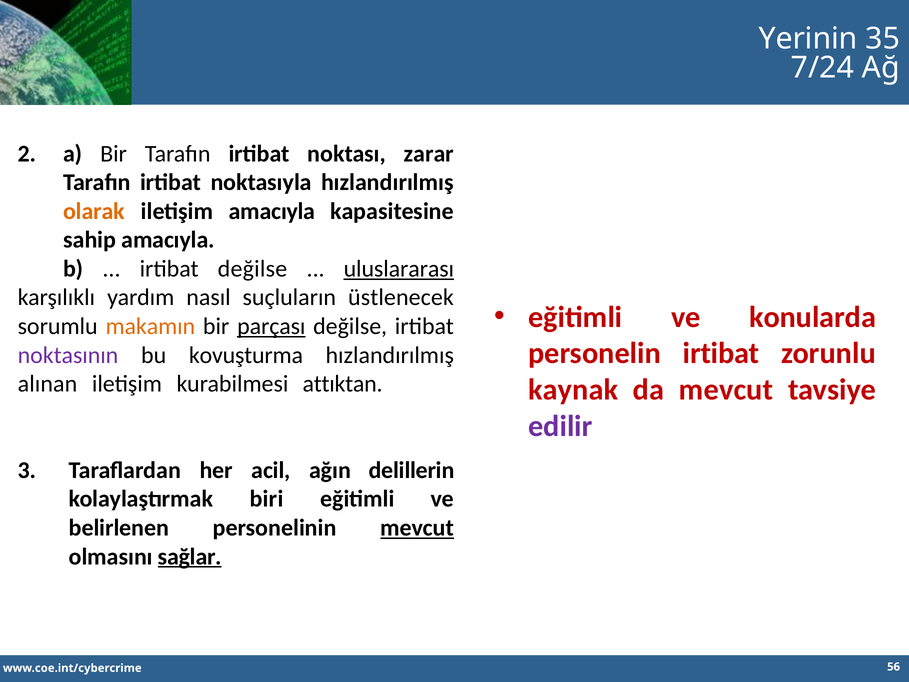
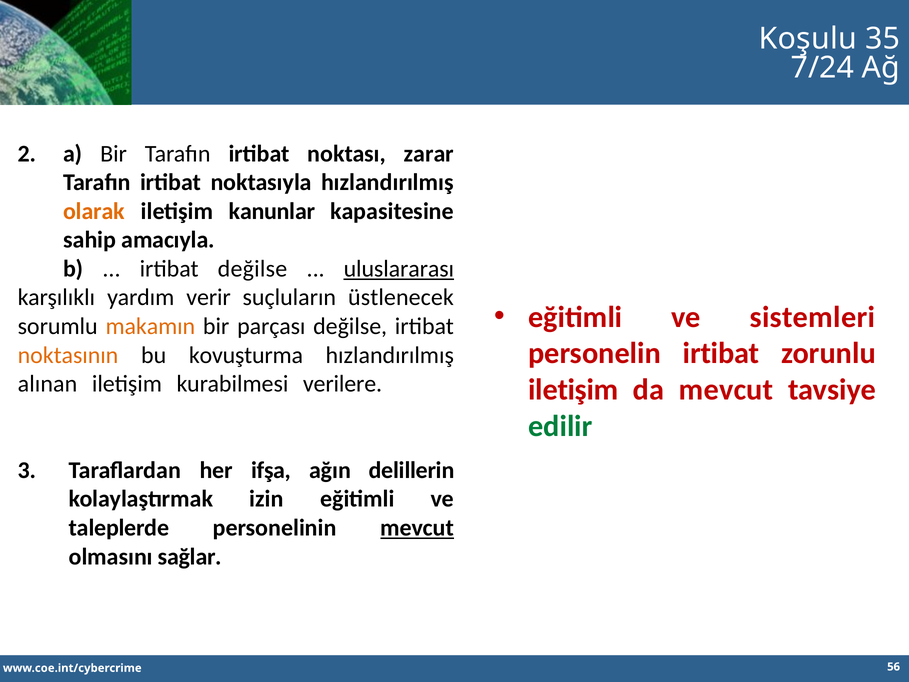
Yerinin: Yerinin -> Koşulu (808, 39)
iletişim amacıyla: amacıyla -> kanunlar (272, 211)
nasıl: nasıl -> verir (209, 297)
konularda: konularda -> sistemleri (812, 317)
parçası underline: present -> none (271, 326)
noktasının colour: purple -> orange (68, 355)
attıktan: attıktan -> verilere (343, 384)
kaynak: kaynak -> iletişim (573, 390)
edilir colour: purple -> green (560, 426)
acil: acil -> ifşa (271, 470)
biri: biri -> izin (267, 499)
belirlenen: belirlenen -> taleplerde (119, 528)
sağlar underline: present -> none (190, 556)
